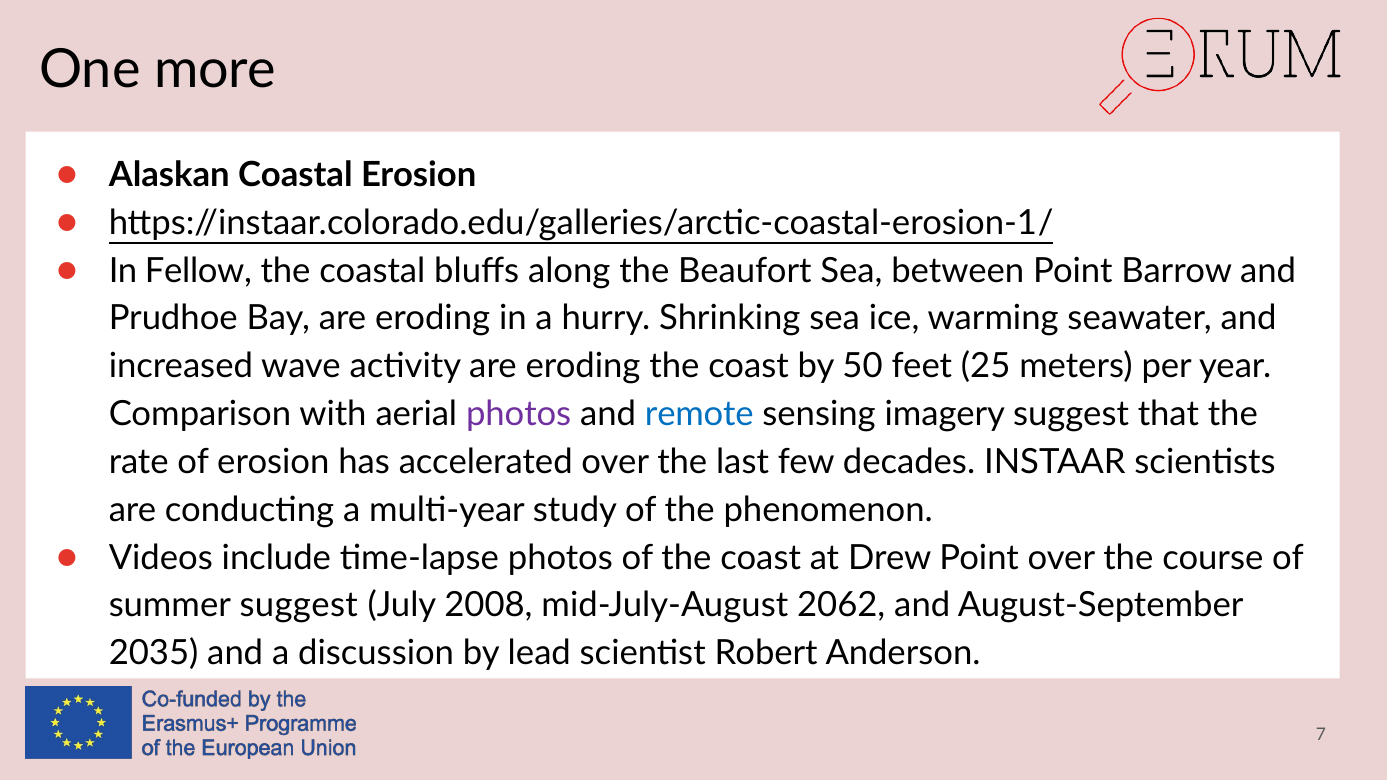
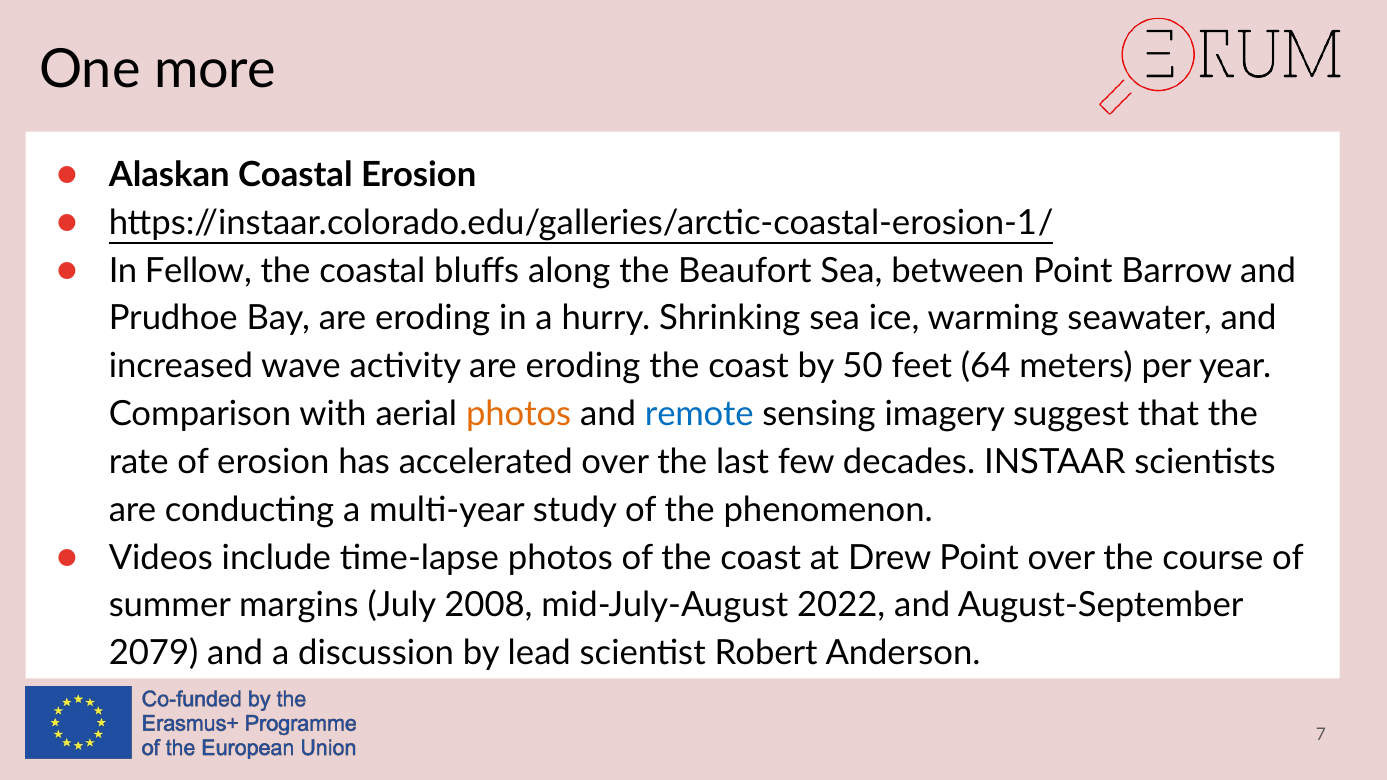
25: 25 -> 64 (986, 366)
photos colour: purple -> orange (519, 414)
summer suggest: suggest -> margins (299, 606)
2062: 2062 -> 2022 (841, 606)
2035: 2035 -> 2079 (154, 653)
